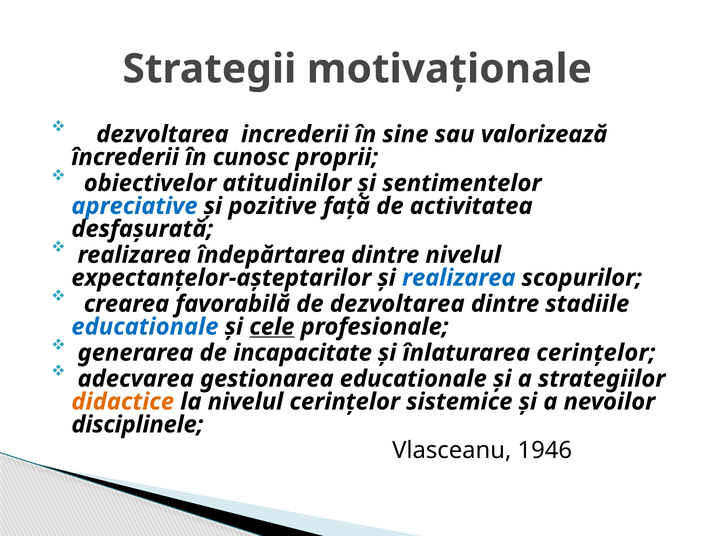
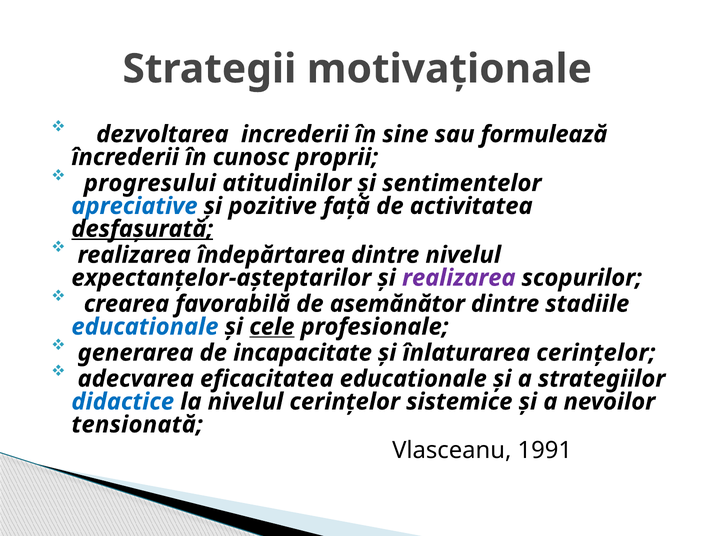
valorizează: valorizează -> formulează (544, 134)
obiectivelor: obiectivelor -> progresului (150, 183)
desfașurată underline: none -> present (142, 229)
realizarea colour: blue -> purple (459, 278)
de dezvoltarea: dezvoltarea -> asemănător (397, 304)
gestionarea: gestionarea -> eficacitatea (267, 379)
didactice colour: orange -> blue (123, 402)
disciplinele: disciplinele -> tensionată (137, 425)
1946: 1946 -> 1991 (545, 451)
